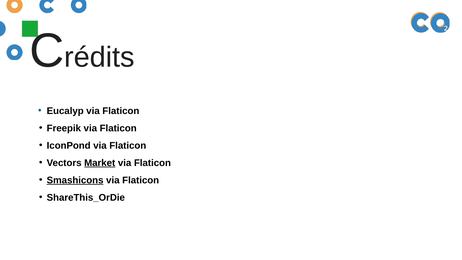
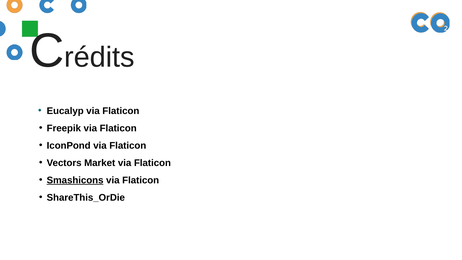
Market underline: present -> none (100, 163)
